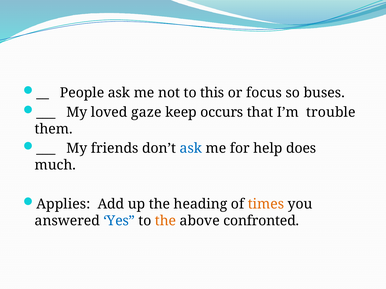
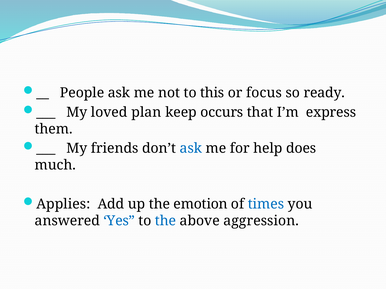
buses: buses -> ready (324, 93)
gaze: gaze -> plan (146, 112)
trouble: trouble -> express (331, 112)
heading: heading -> emotion (201, 204)
times colour: orange -> blue (266, 204)
the colour: orange -> blue (166, 221)
confronted: confronted -> aggression (261, 221)
